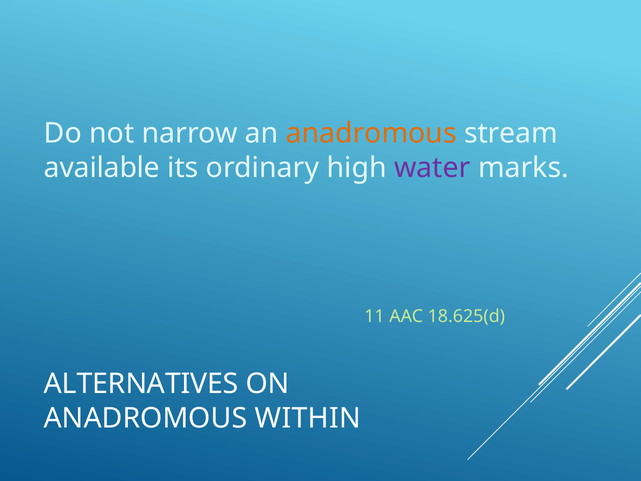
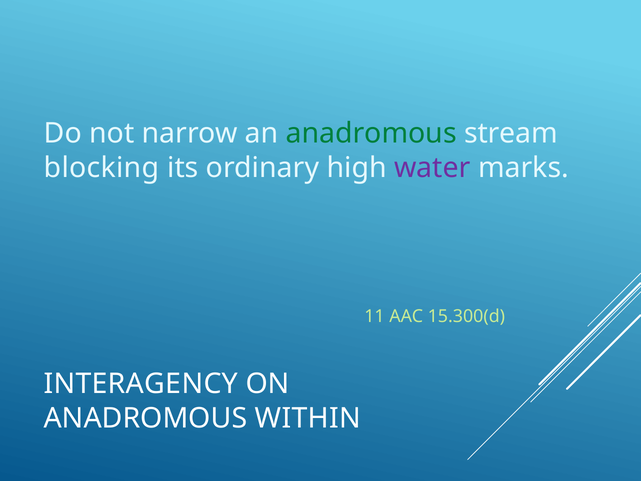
anadromous colour: orange -> green (371, 133)
available: available -> blocking (102, 168)
18.625(d: 18.625(d -> 15.300(d (466, 316)
ALTERNATIVES: ALTERNATIVES -> INTERAGENCY (141, 384)
